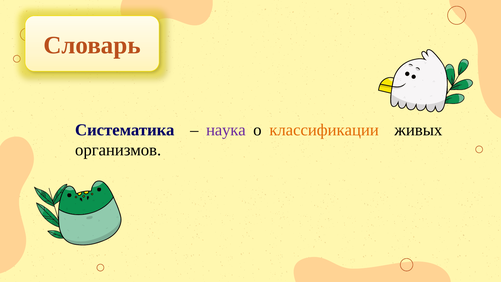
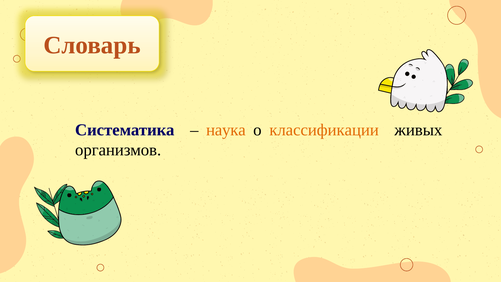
наука colour: purple -> orange (226, 130)
